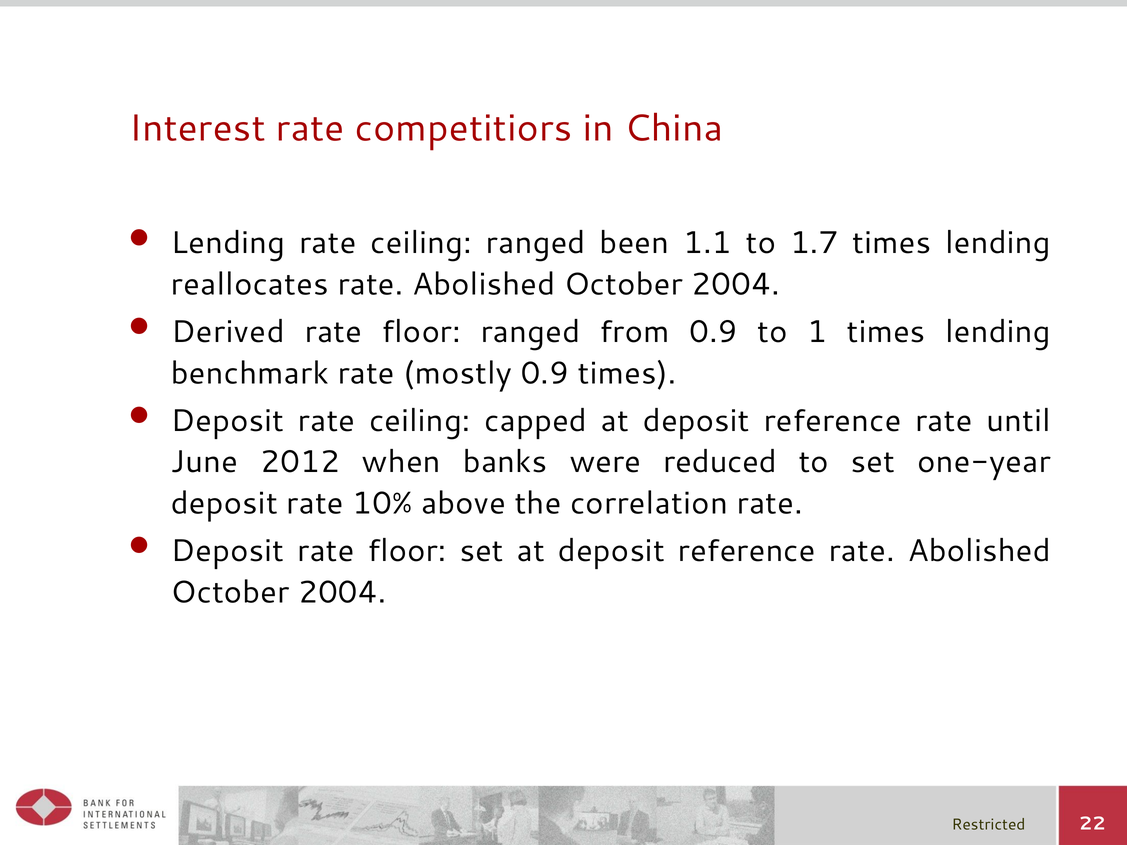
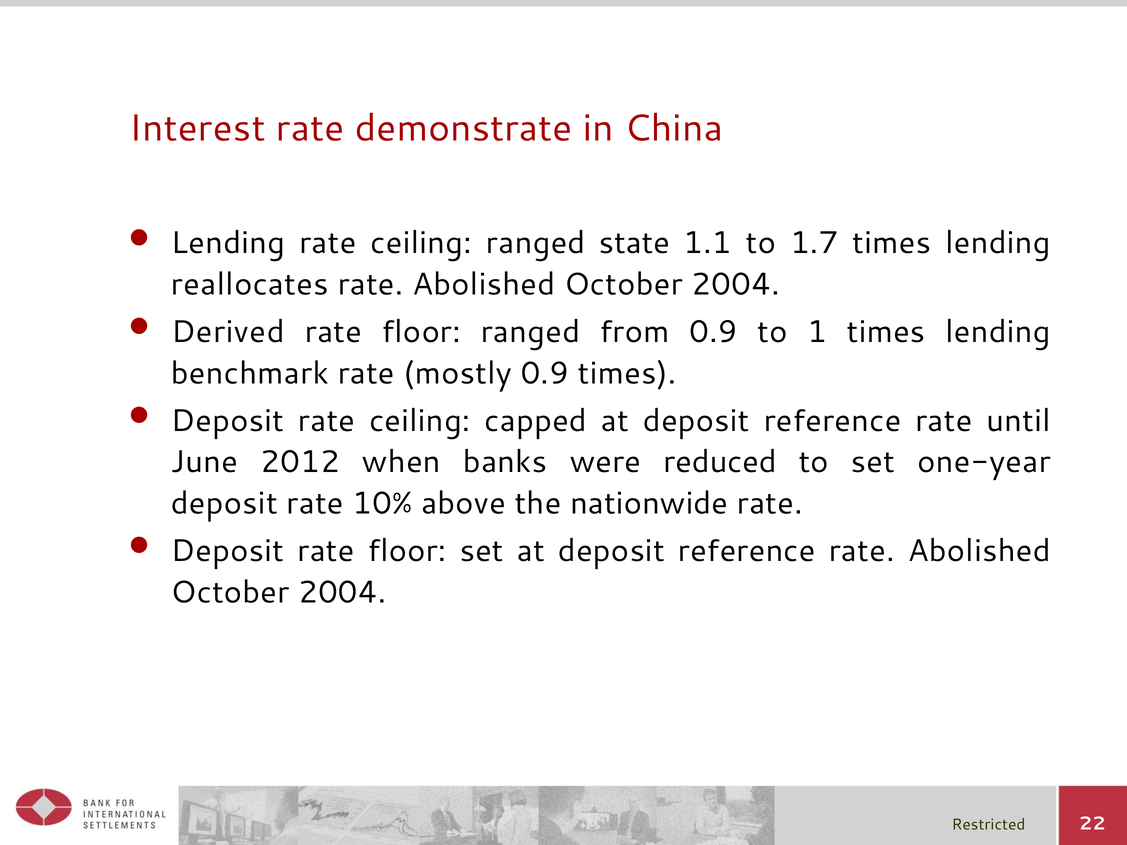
competitiors: competitiors -> demonstrate (464, 128)
been: been -> state (635, 243)
correlation: correlation -> nationwide (649, 504)
